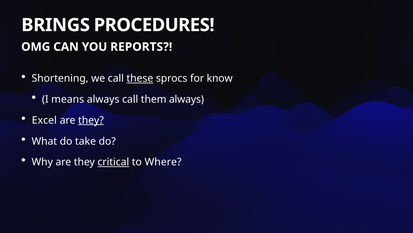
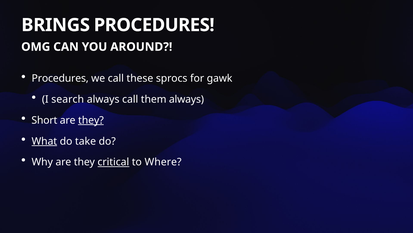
REPORTS: REPORTS -> AROUND (141, 47)
Shortening: Shortening -> Procedures (60, 78)
these underline: present -> none (140, 78)
know: know -> gawk (220, 78)
means: means -> search (68, 99)
Excel: Excel -> Short (44, 120)
What underline: none -> present (44, 141)
